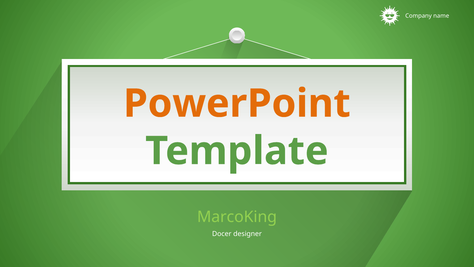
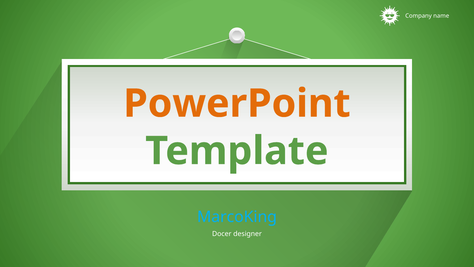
MarcoKing colour: light green -> light blue (237, 217)
